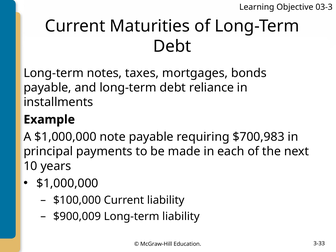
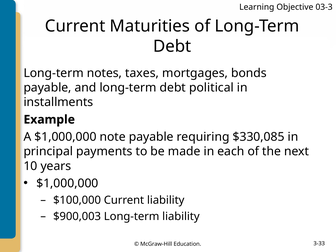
reliance: reliance -> political (211, 88)
$700,983: $700,983 -> $330,085 (259, 137)
$900,009: $900,009 -> $900,003 (77, 216)
